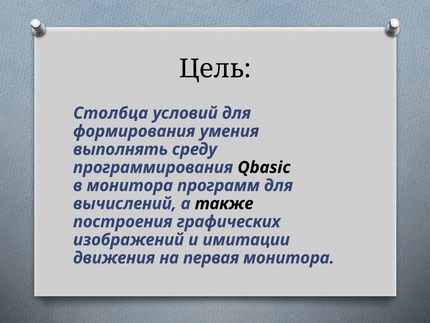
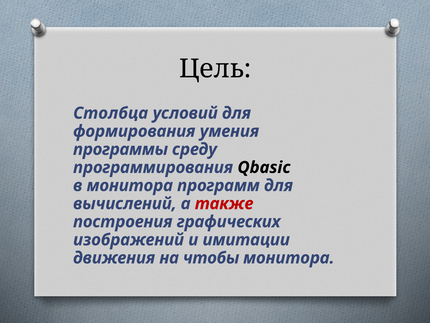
выполнять: выполнять -> программы (121, 149)
также colour: black -> red (224, 203)
первая: первая -> чтобы (211, 258)
